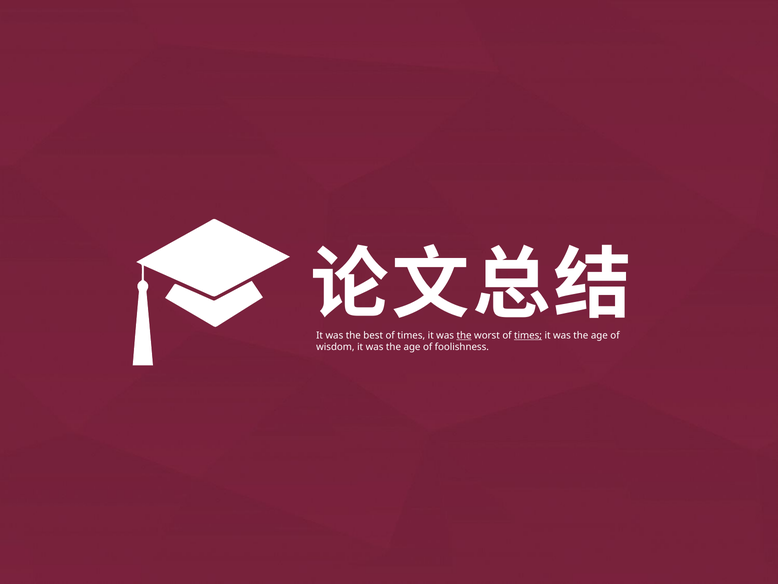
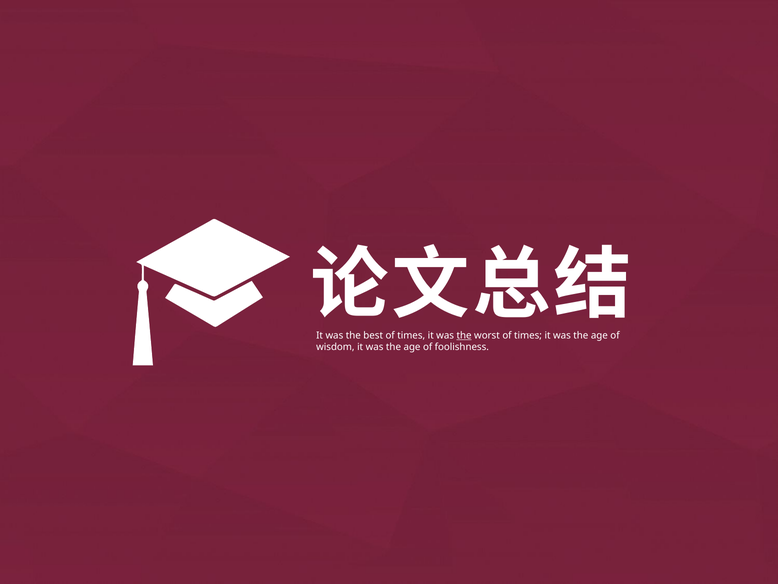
times underline: present -> none (528, 335)
